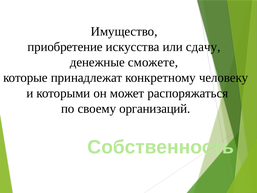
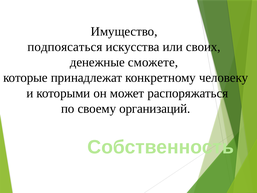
приобретение: приобретение -> подпоясаться (65, 47)
сдачу: сдачу -> своих (203, 47)
